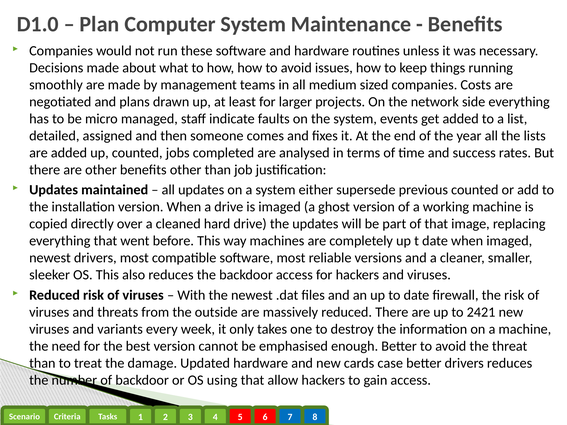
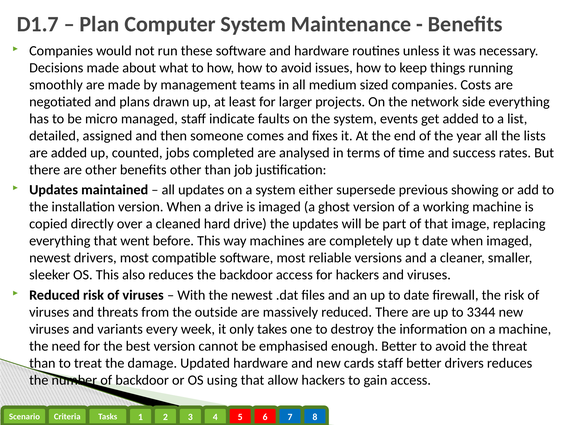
D1.0: D1.0 -> D1.7 (38, 24)
previous counted: counted -> showing (475, 190)
2421: 2421 -> 3344 (481, 312)
cards case: case -> staff (390, 363)
